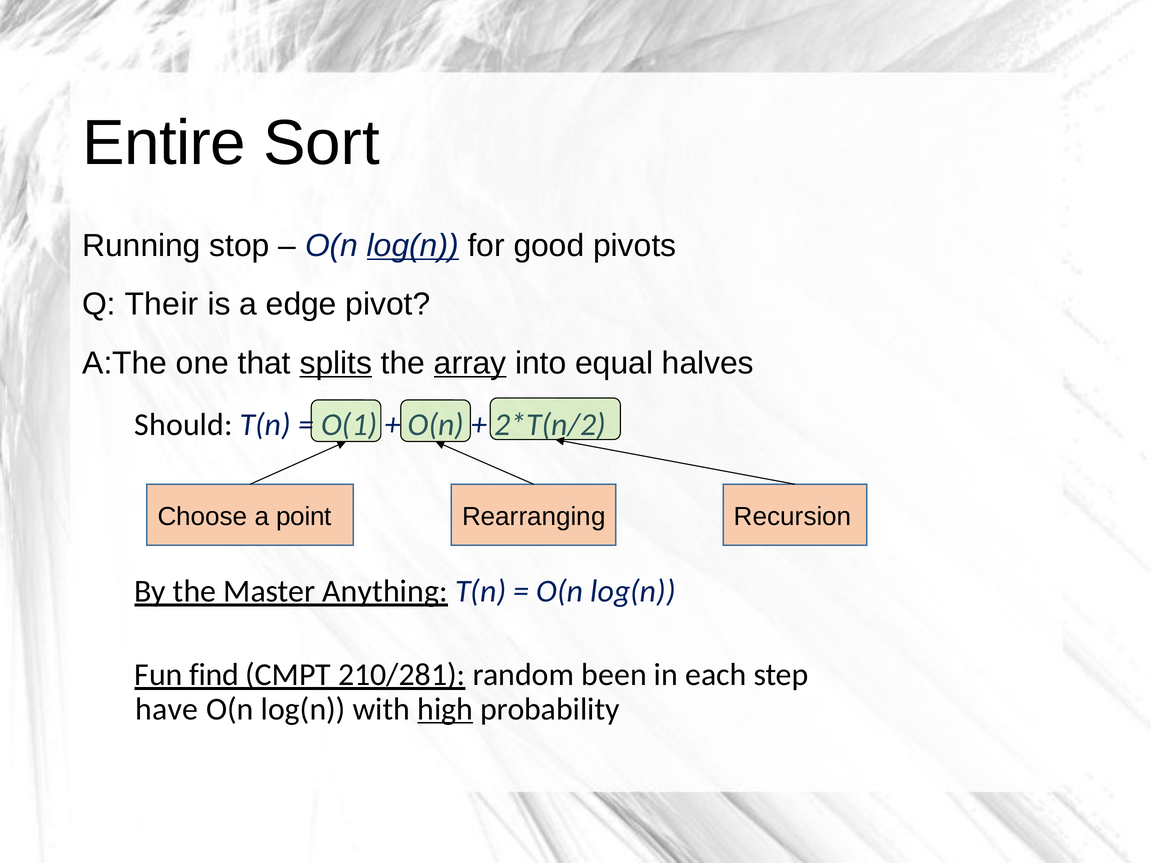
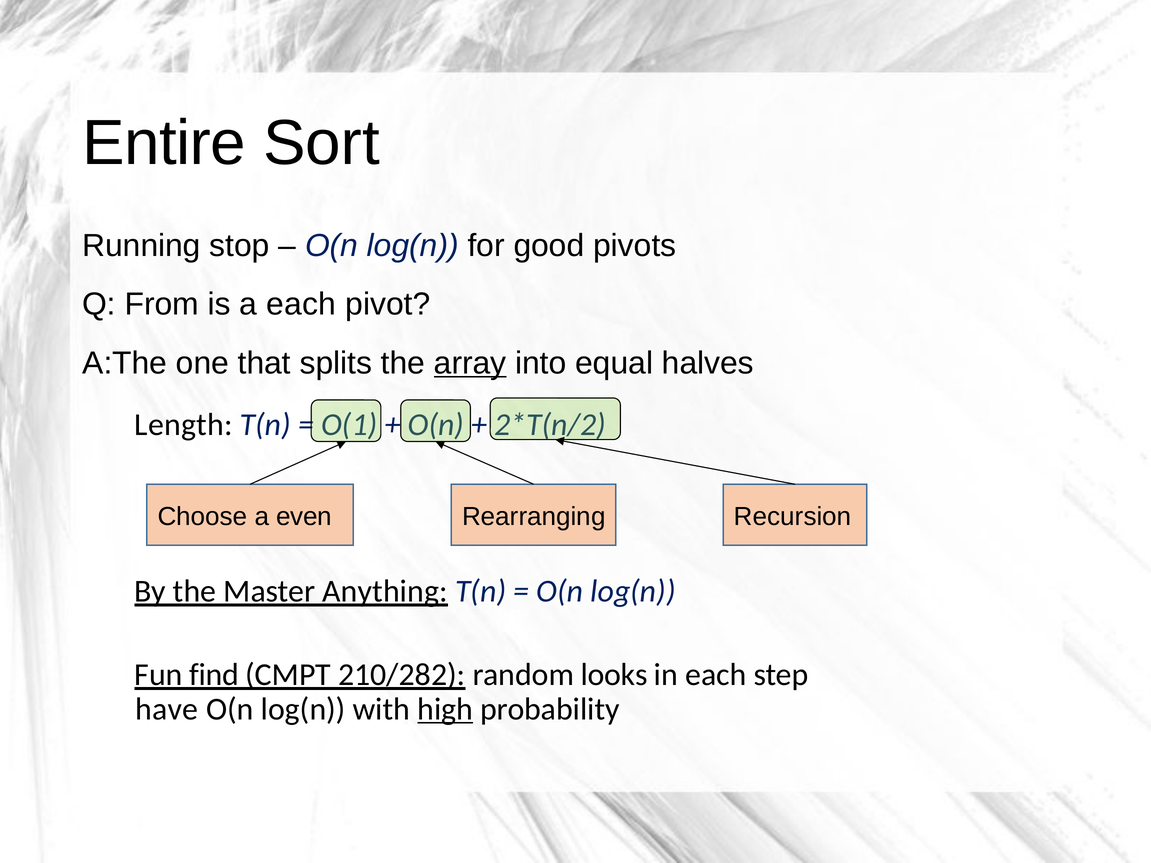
log(n underline: present -> none (413, 246)
Their: Their -> From (162, 304)
a edge: edge -> each (301, 304)
splits underline: present -> none (336, 363)
Should: Should -> Length (184, 425)
point: point -> even (304, 517)
210/281: 210/281 -> 210/282 (402, 675)
been: been -> looks (614, 675)
